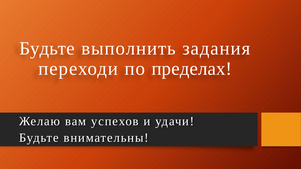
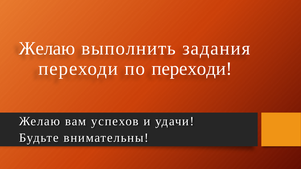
Будьте: Будьте -> Желаю (47, 49)
по пределах: пределах -> переходи (192, 69)
